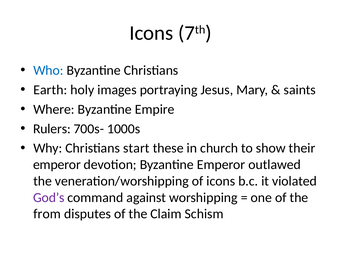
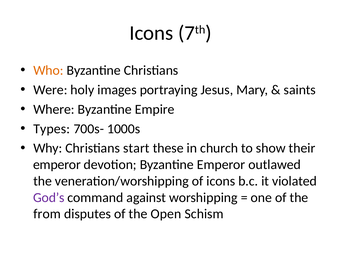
Who colour: blue -> orange (48, 71)
Earth: Earth -> Were (50, 90)
Rulers: Rulers -> Types (52, 129)
Claim: Claim -> Open (166, 215)
